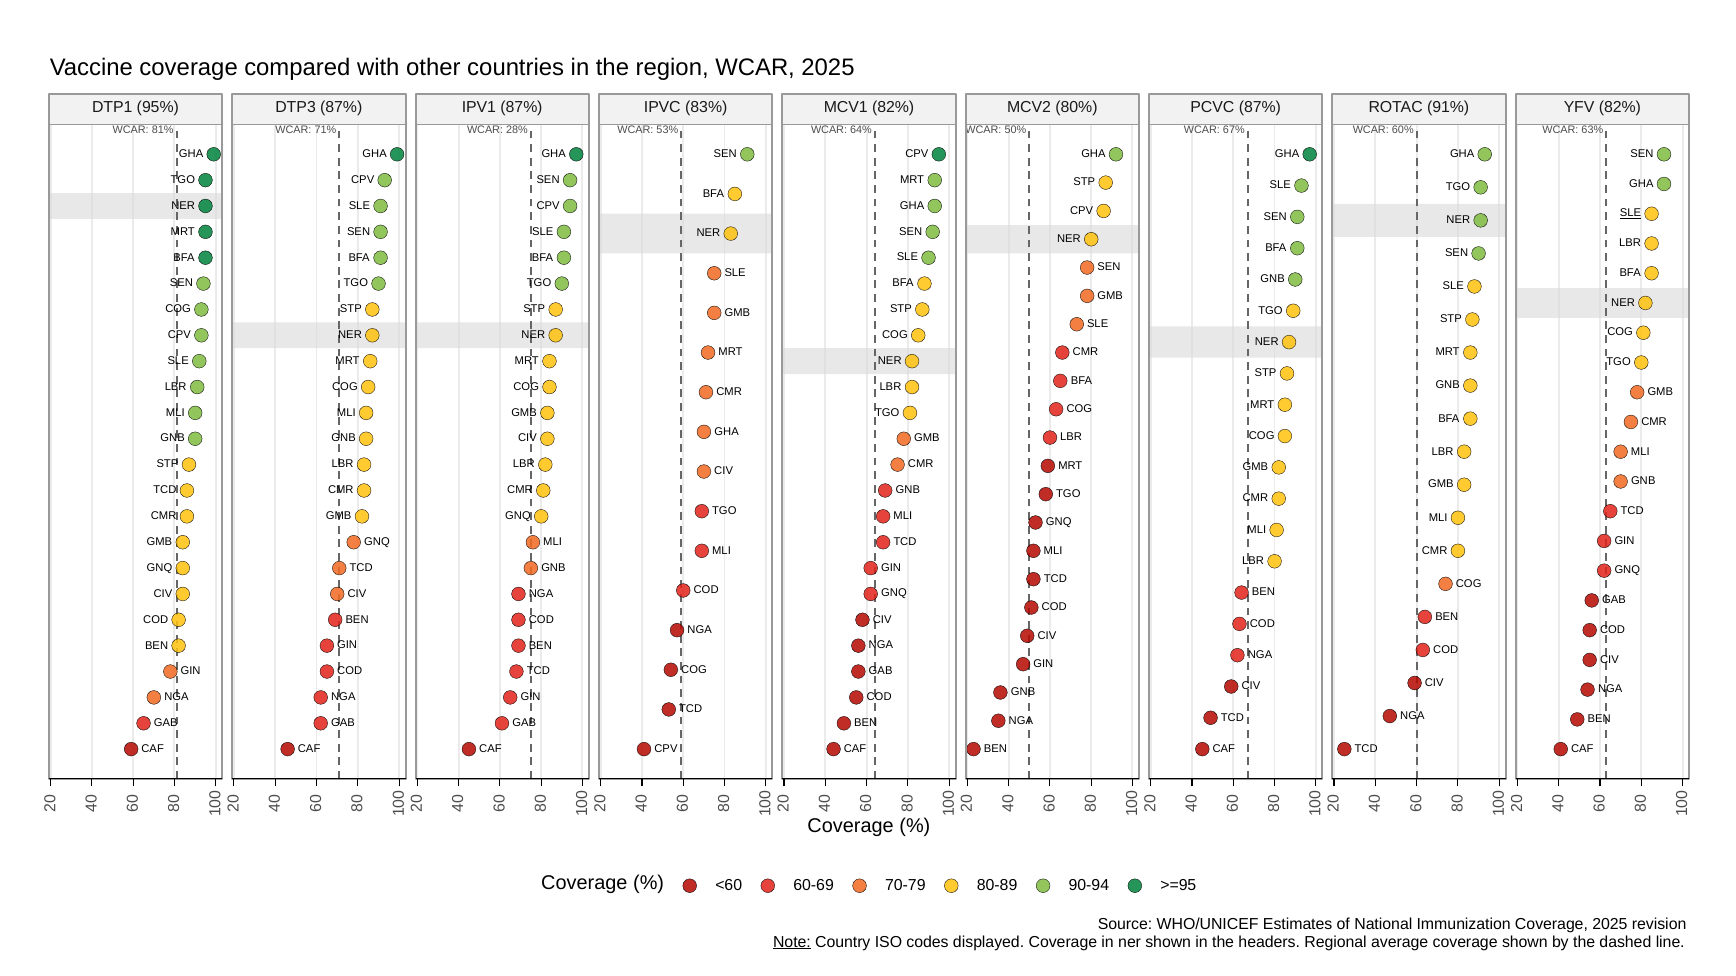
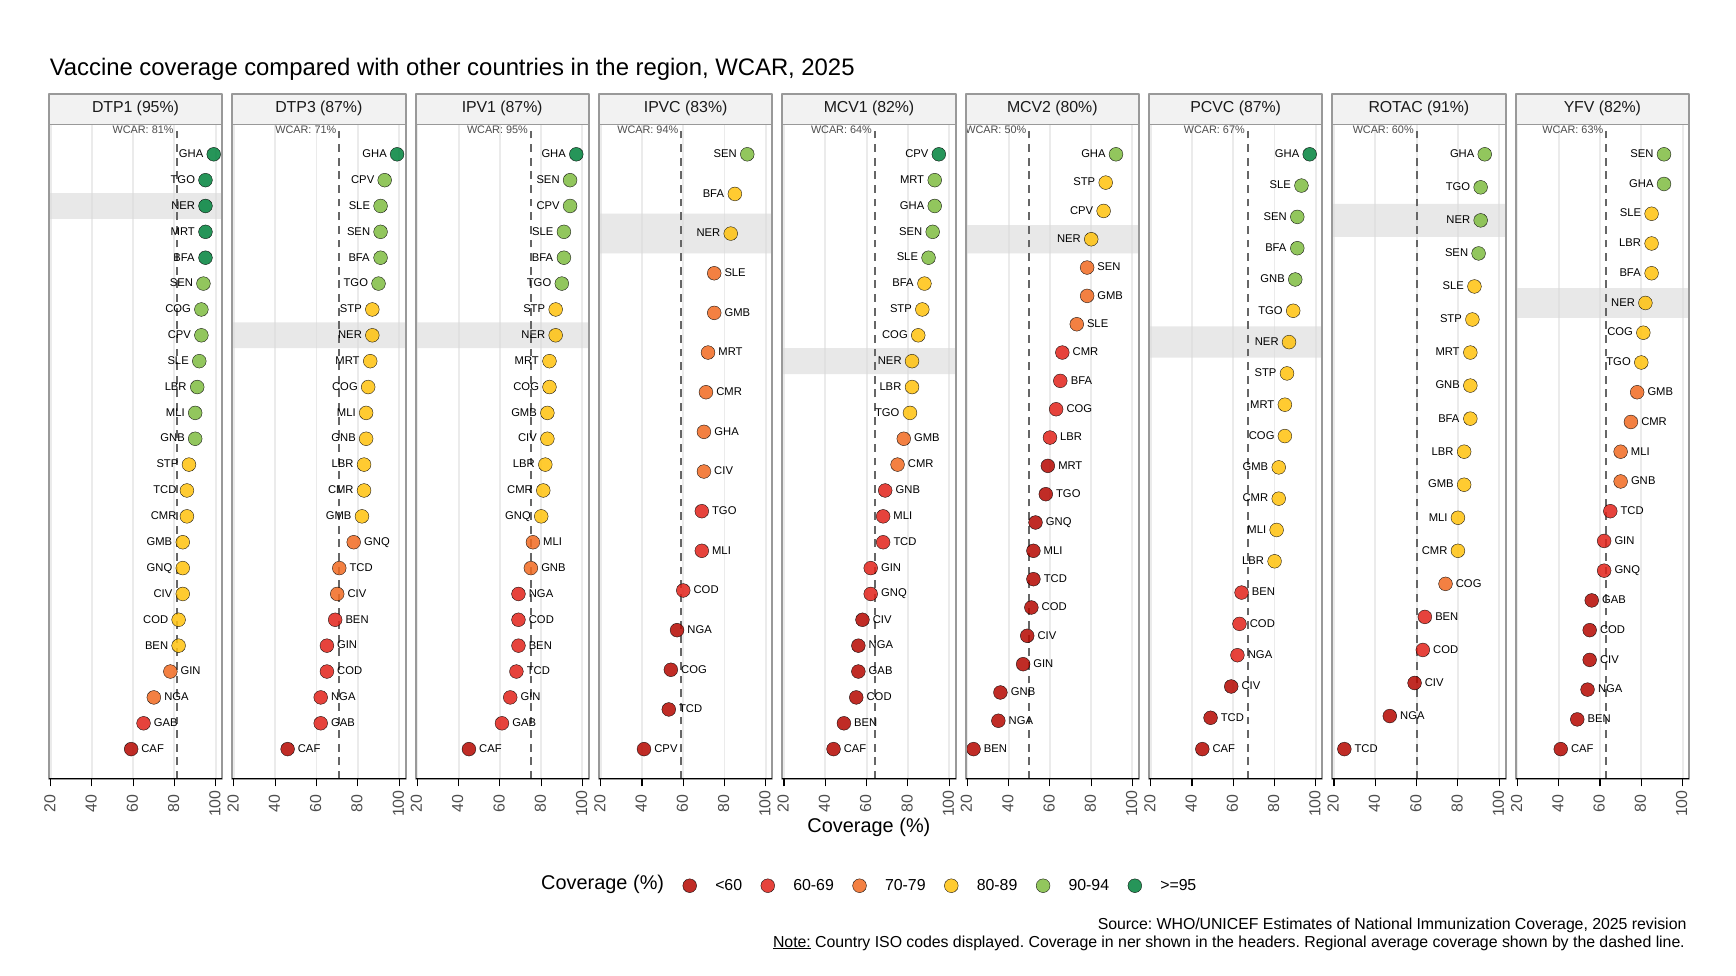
WCAR 28%: 28% -> 95% (517, 130)
53%: 53% -> 94% (667, 130)
SLE underline: present -> none (1630, 213)
